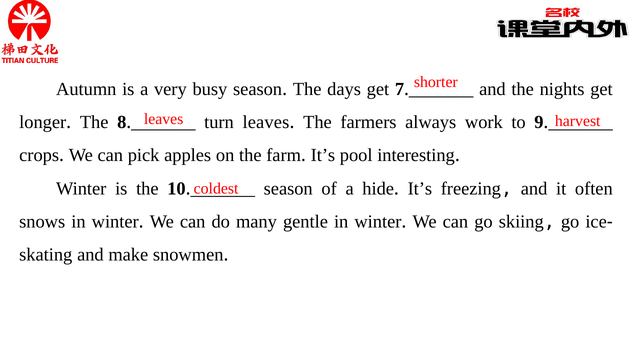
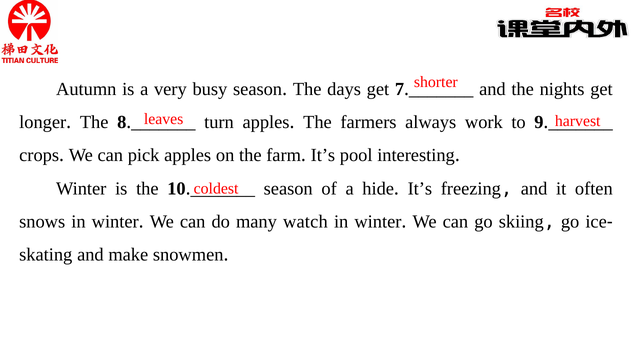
turn leaves: leaves -> apples (266, 122)
gentle: gentle -> watch (305, 222)
